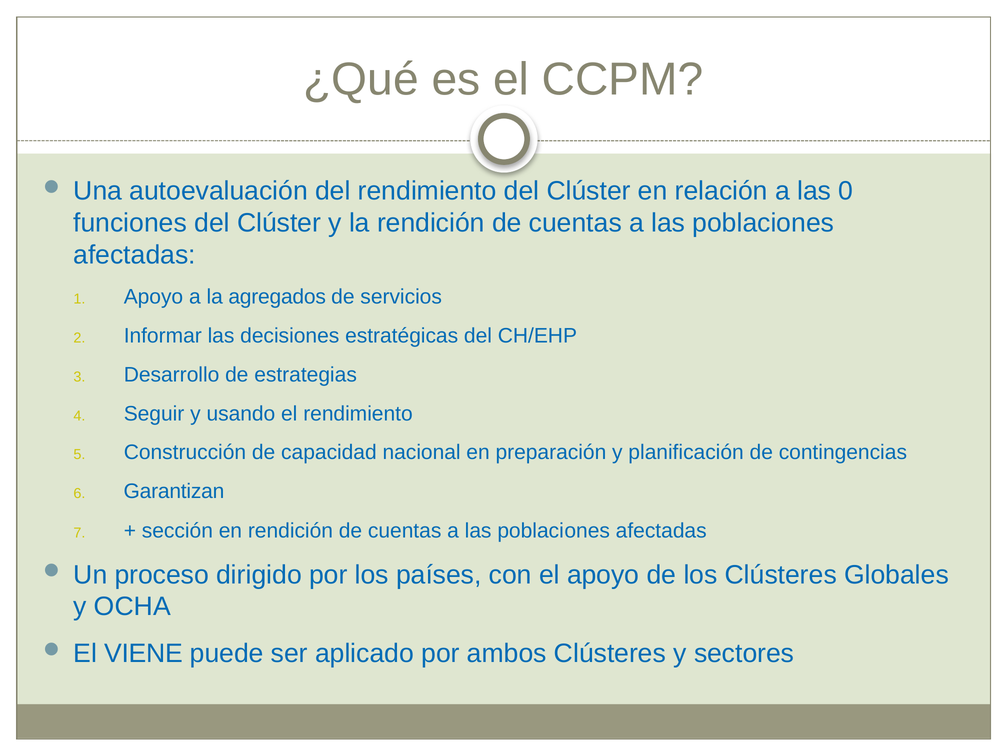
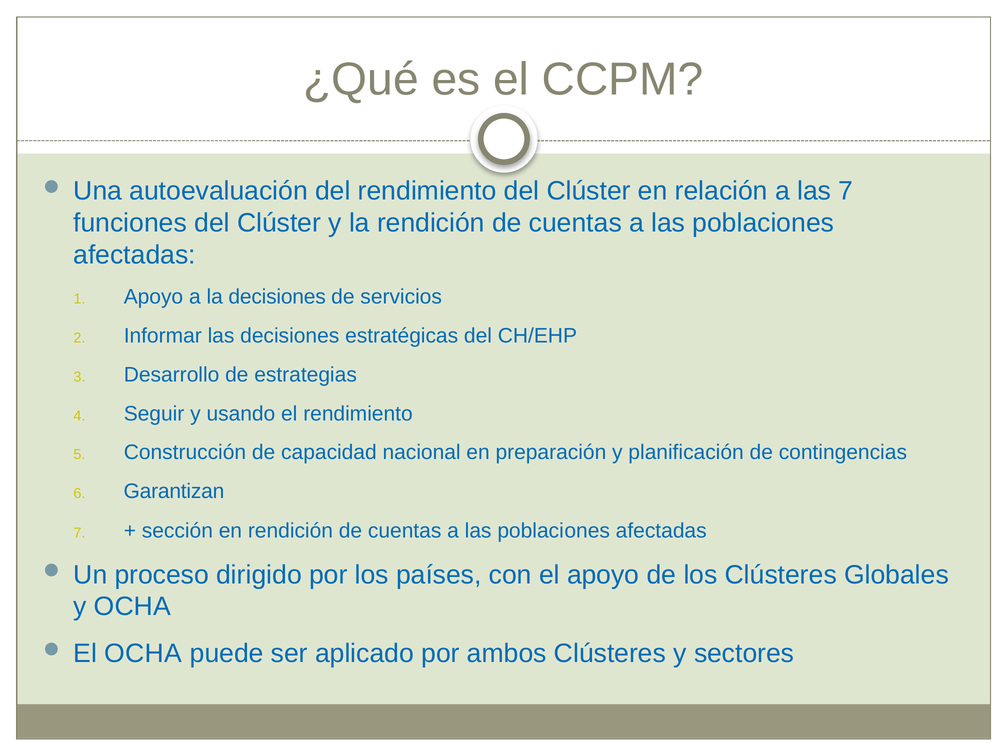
las 0: 0 -> 7 (846, 191)
la agregados: agregados -> decisiones (277, 297)
El VIENE: VIENE -> OCHA (143, 654)
